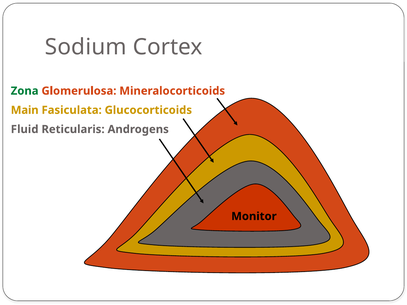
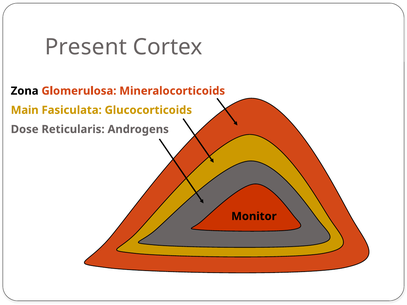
Sodium: Sodium -> Present (86, 47)
Zona colour: green -> black (25, 91)
Fluid: Fluid -> Dose (25, 129)
